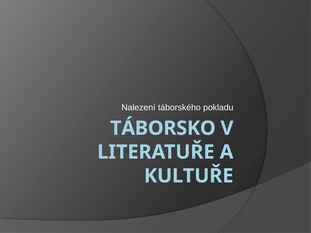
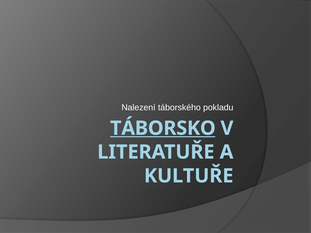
TÁBORSKO underline: none -> present (163, 128)
